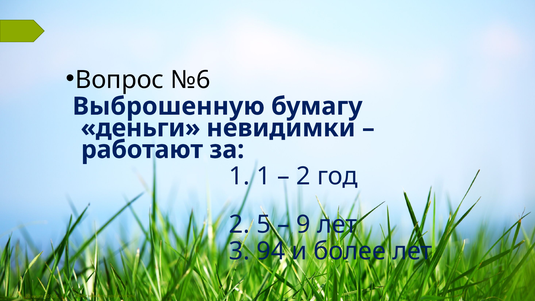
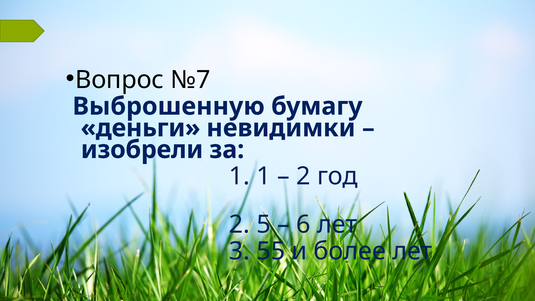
№6: №6 -> №7 (190, 80)
работают: работают -> изобрели (142, 150)
9: 9 -> 6 (303, 225)
94: 94 -> 55 (271, 251)
